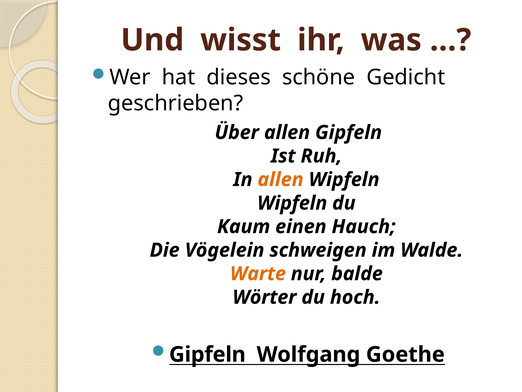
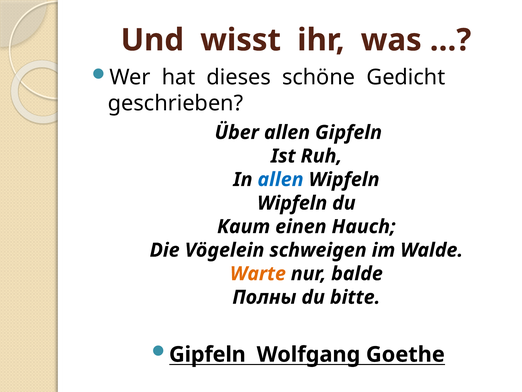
allen colour: orange -> blue (281, 179)
Wörter: Wörter -> Полны (264, 297)
hoch: hoch -> bitte (355, 297)
